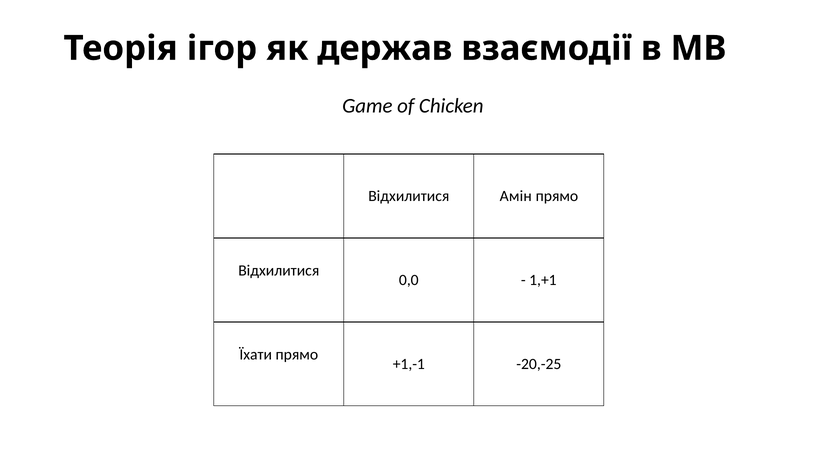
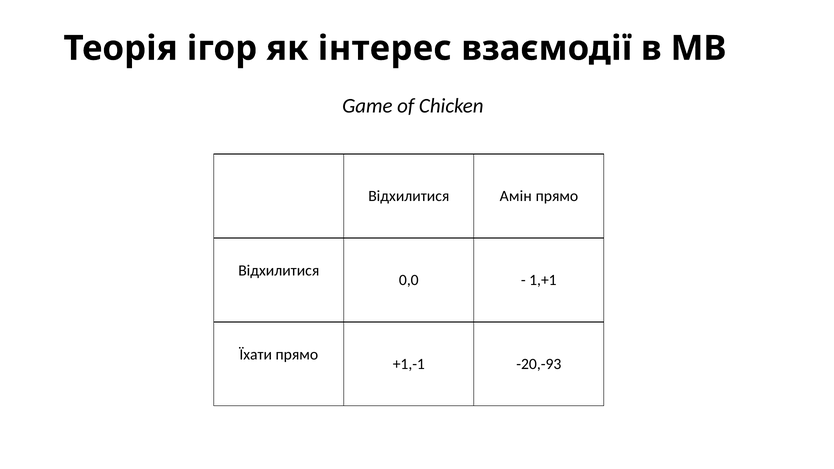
держав: держав -> інтерес (385, 48)
-20,-25: -20,-25 -> -20,-93 (539, 364)
